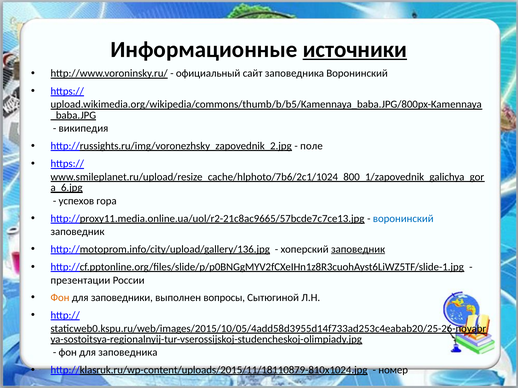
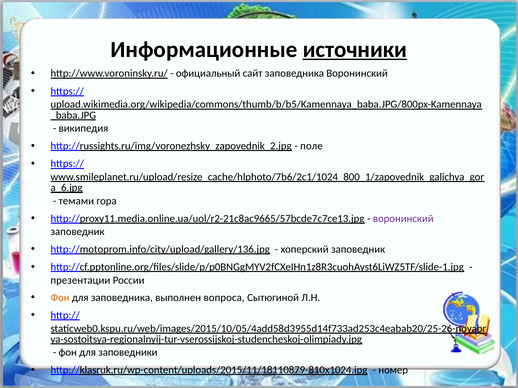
успехов: успехов -> темами (76, 201)
воронинский colour: blue -> purple (403, 219)
заповедник underline: present -> none (358, 250)
для заповедники: заповедники -> заповедника (122, 298)
вопросы: вопросы -> вопроса (224, 298)
для заповедника: заповедника -> заповедники (128, 353)
